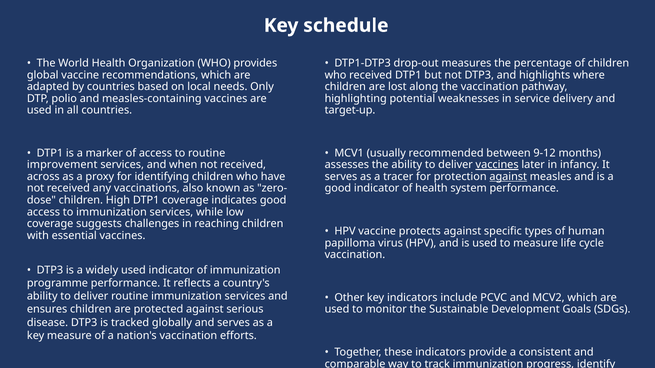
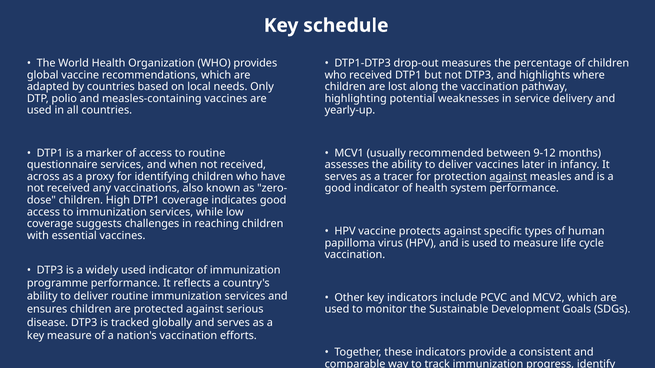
target-up: target-up -> yearly-up (350, 110)
improvement: improvement -> questionnaire (62, 165)
vaccines underline: present -> none (497, 165)
